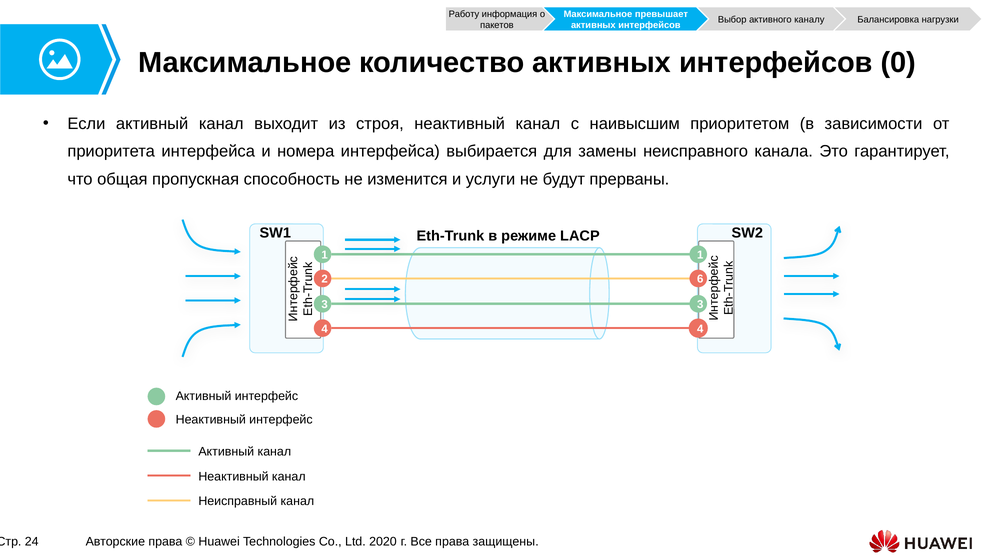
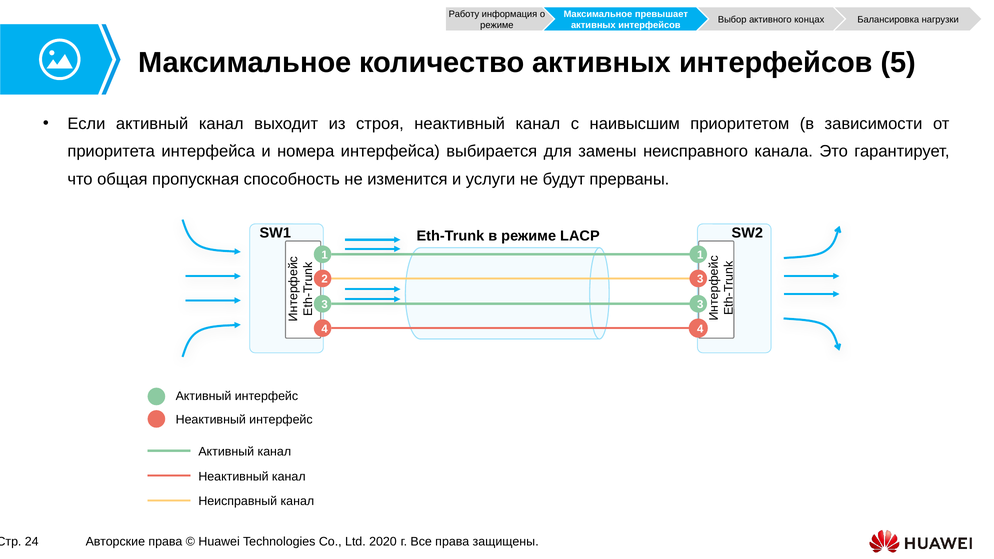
каналу: каналу -> концах (809, 20)
пакетов: пакетов -> режиме (497, 25)
0: 0 -> 5 (898, 63)
2 6: 6 -> 3 (700, 279)
